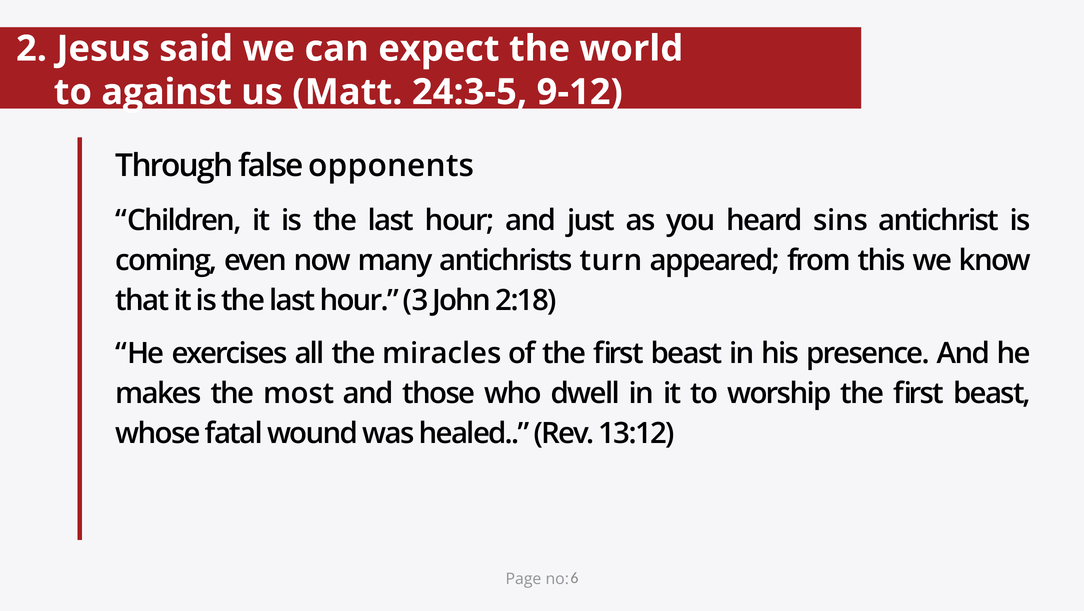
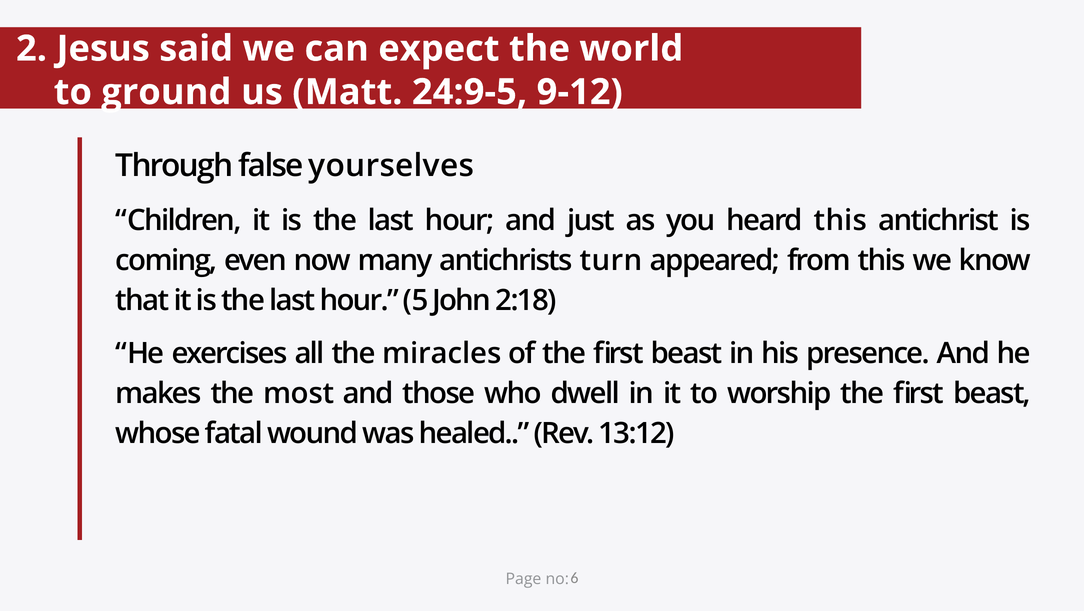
against: against -> ground (166, 92)
24:3-5: 24:3-5 -> 24:9-5 (470, 92)
opponents: opponents -> yourselves (391, 166)
heard sins: sins -> this (840, 221)
3: 3 -> 5 (416, 300)
